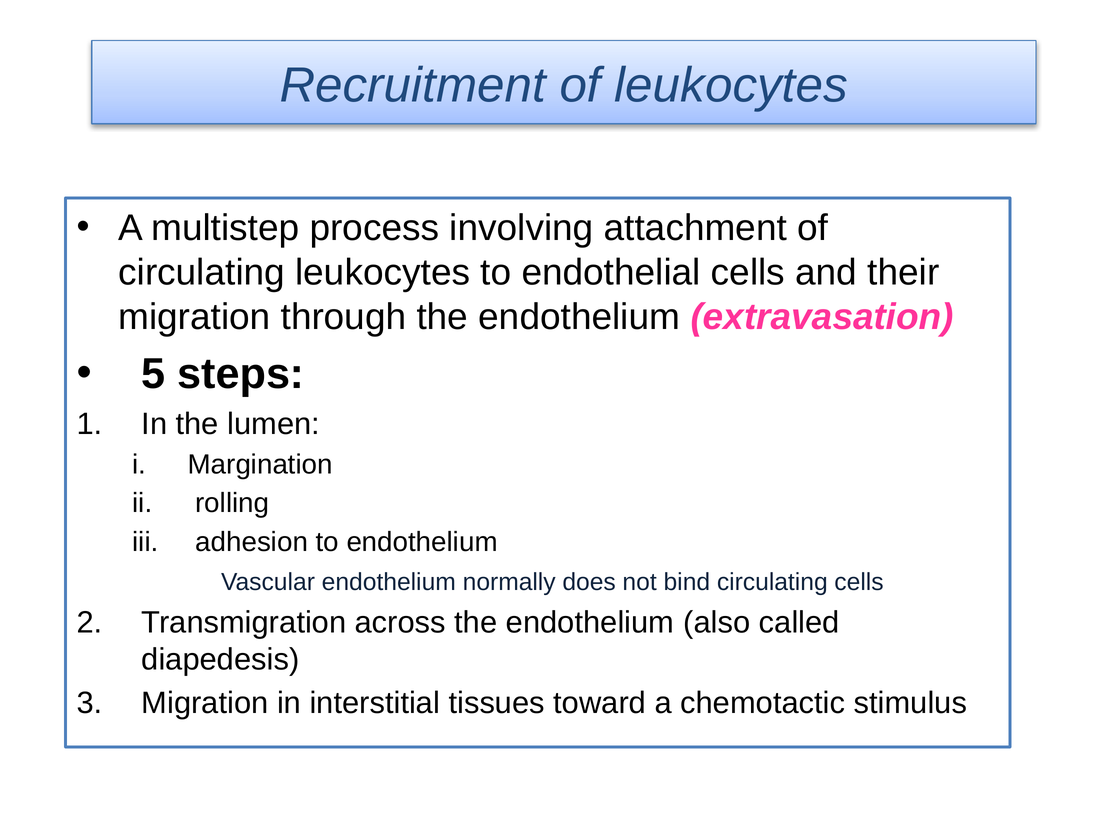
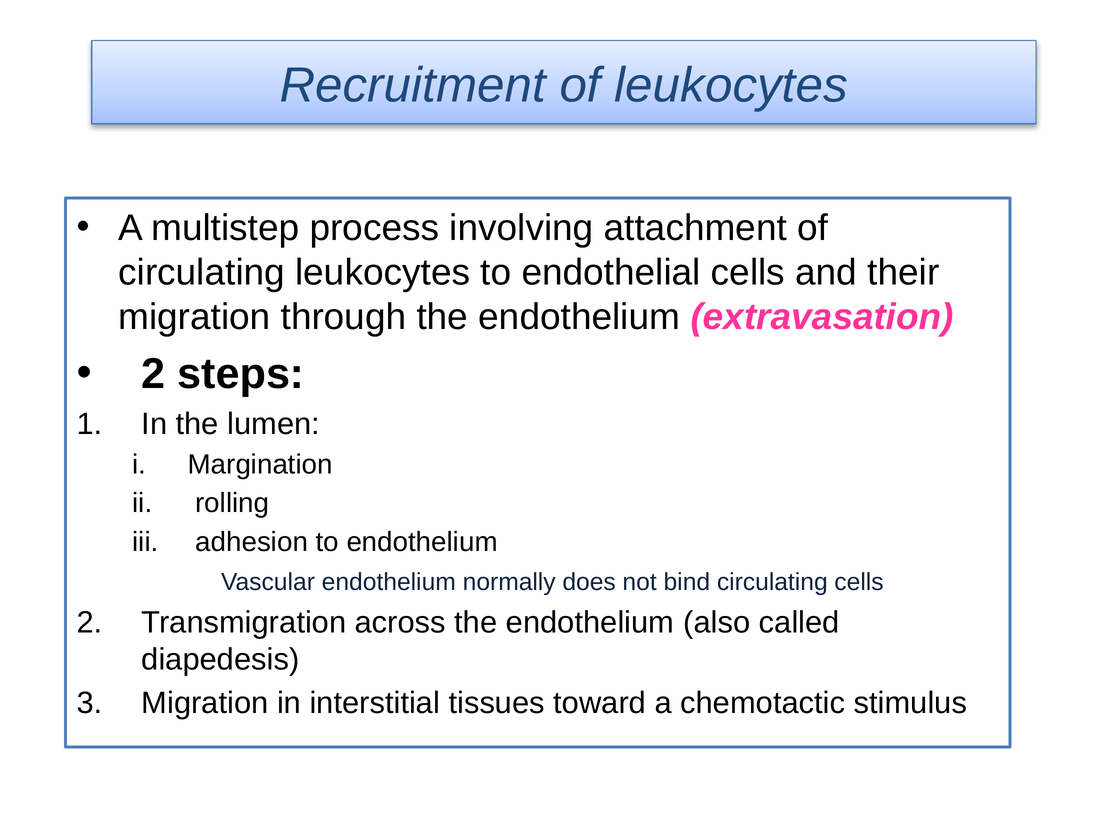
5: 5 -> 2 (154, 374)
